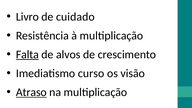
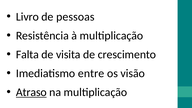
cuidado: cuidado -> pessoas (75, 17)
Falta underline: present -> none (27, 54)
alvos: alvos -> visita (68, 54)
curso: curso -> entre (91, 73)
